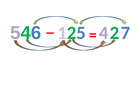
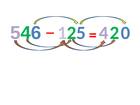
7: 7 -> 0 (125, 33)
